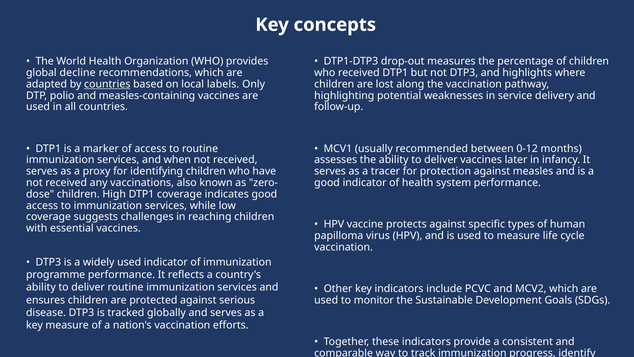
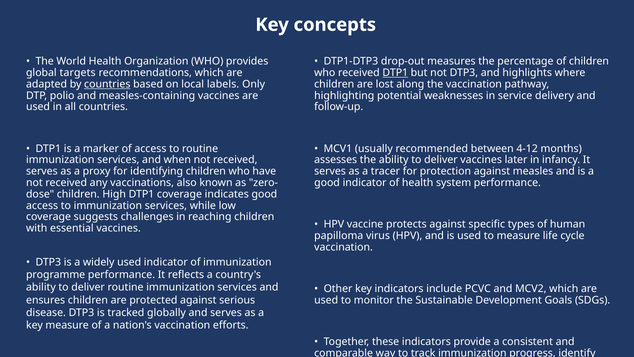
decline: decline -> targets (78, 73)
DTP1 underline: none -> present (395, 73)
0-12: 0-12 -> 4-12 (527, 148)
